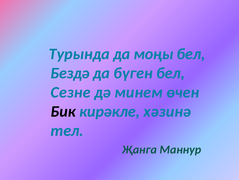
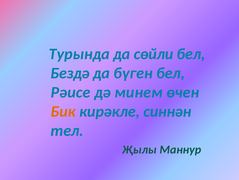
моңы: моңы -> сөйли (153, 54)
Сезне: Сезне -> Рәисе (71, 92)
Бик colour: black -> orange (63, 111)
хәзинә: хәзинә -> синнән (167, 111)
Җанга: Җанга -> Җылы (140, 149)
